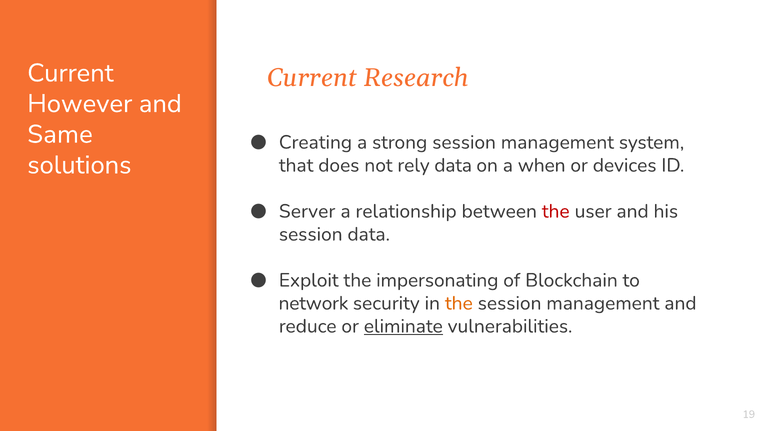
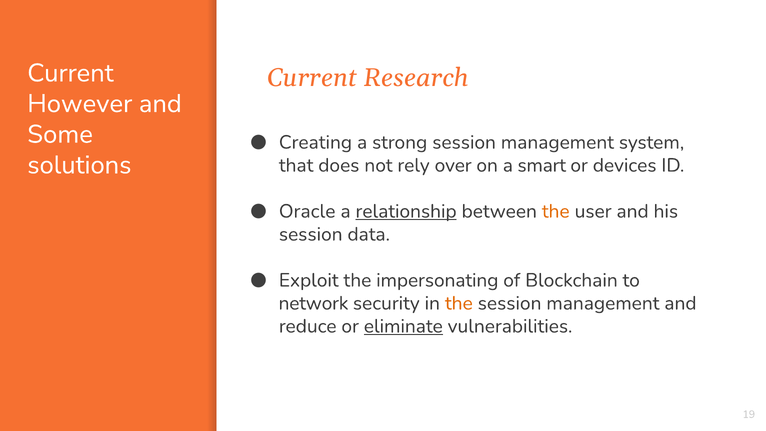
Same: Same -> Some (60, 134)
rely data: data -> over (453, 165)
when: when -> smart (542, 165)
Server: Server -> Oracle (307, 211)
relationship underline: none -> present (406, 211)
the colour: red -> orange (556, 211)
